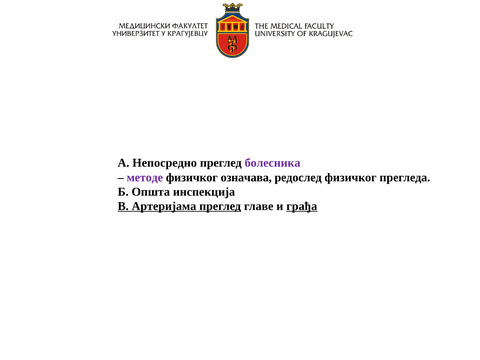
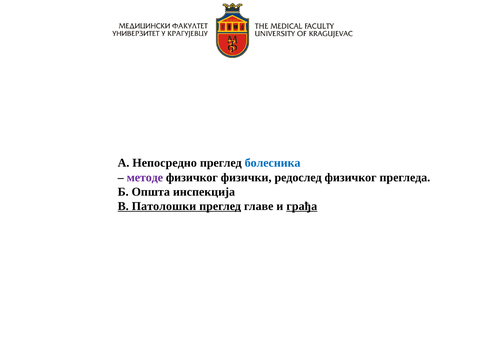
болесника colour: purple -> blue (273, 163)
означава: означава -> физички (246, 177)
Артеријама: Артеријама -> Патолошки (164, 206)
